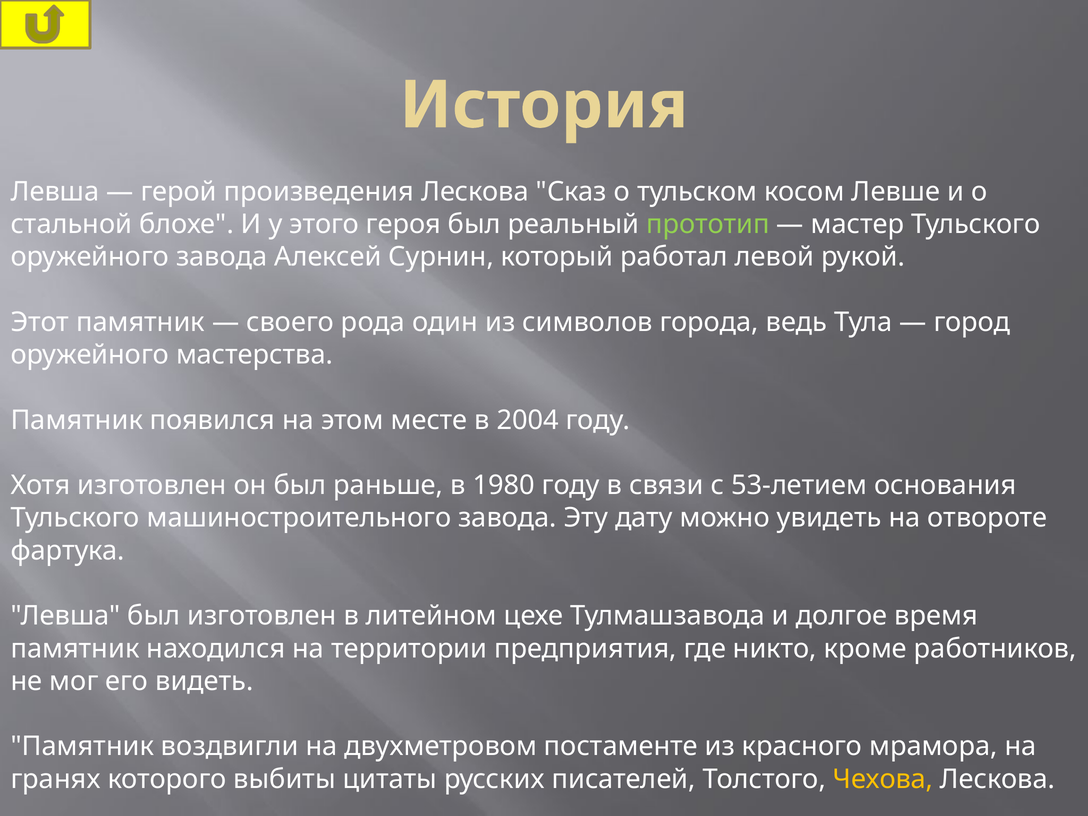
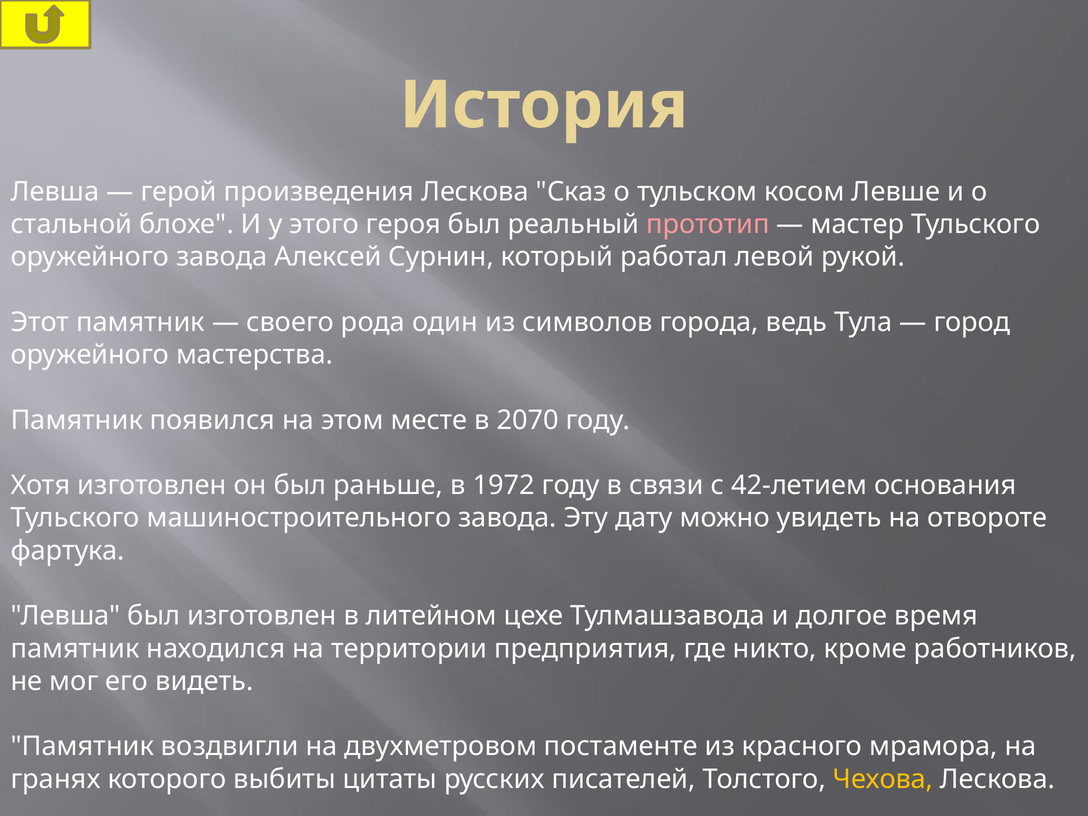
прототип colour: light green -> pink (708, 224)
2004: 2004 -> 2070 (528, 420)
1980: 1980 -> 1972 (504, 485)
53-летием: 53-летием -> 42-летием (799, 485)
